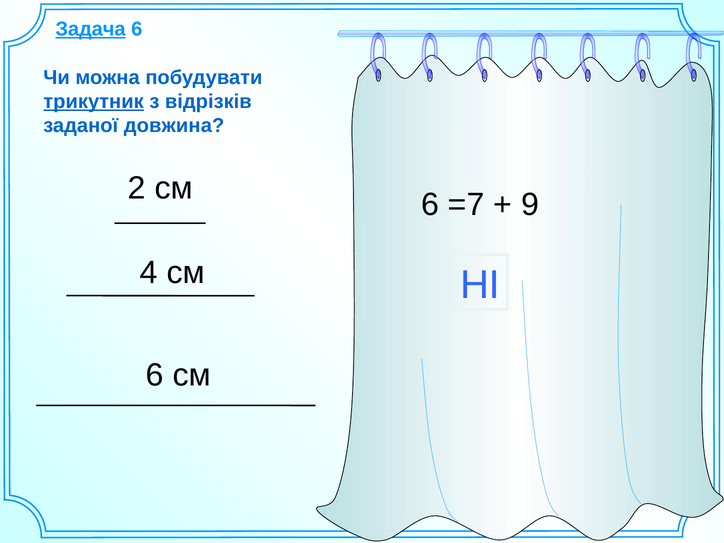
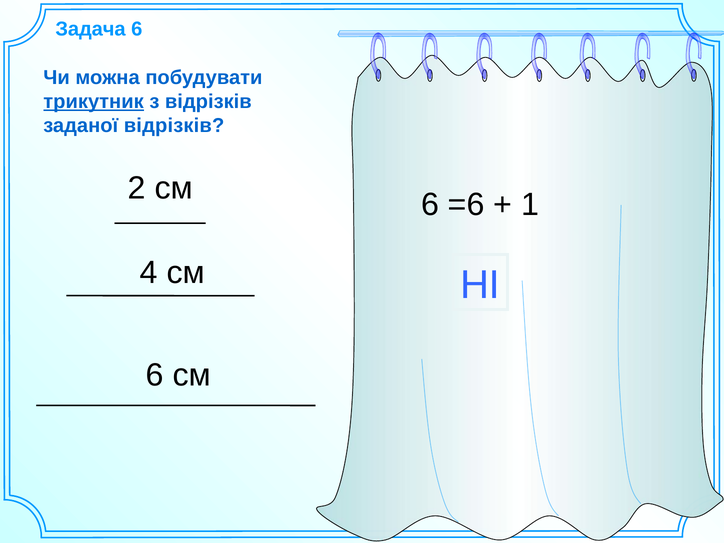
Задача underline: present -> none (91, 29)
заданої довжина: довжина -> відрізків (174, 126)
=7: =7 -> =6 (466, 205)
9: 9 -> 1 (530, 205)
